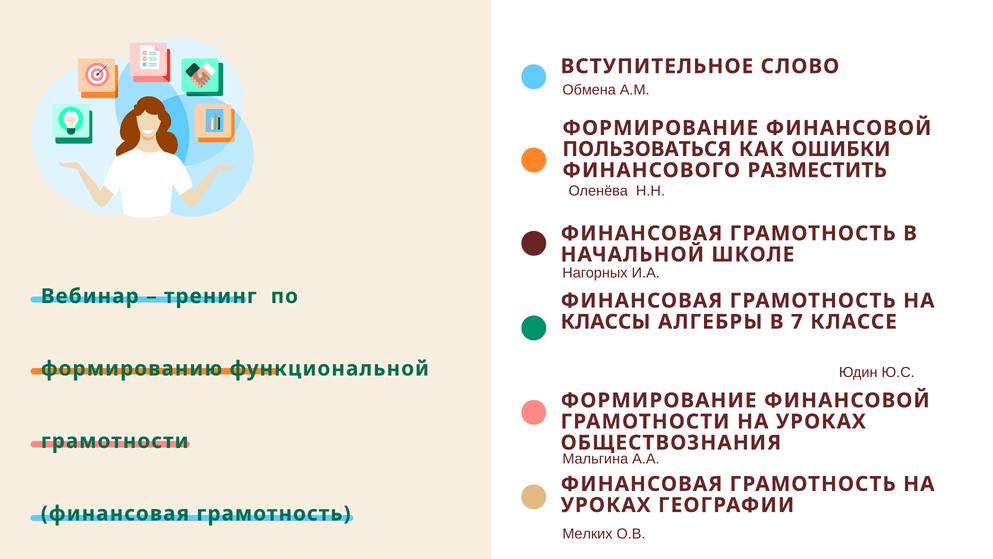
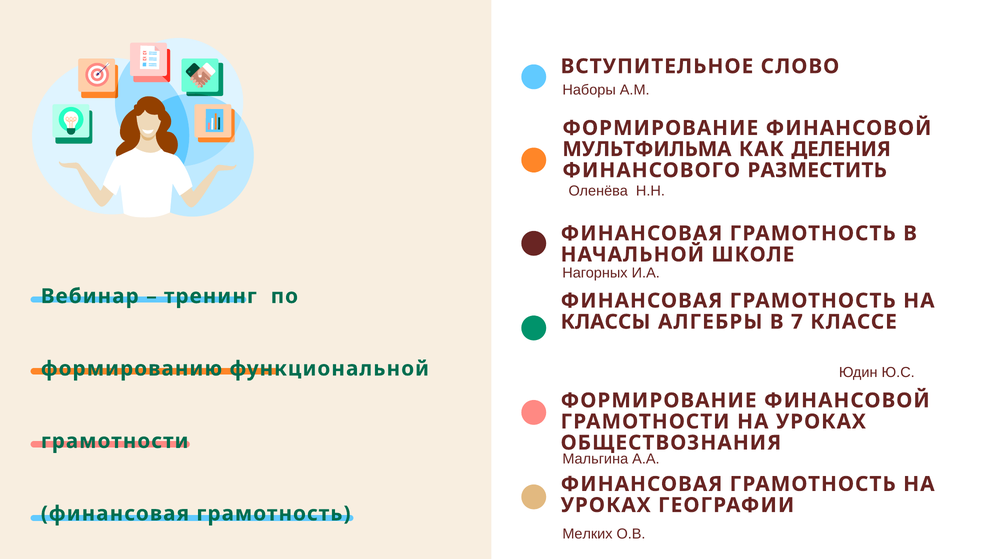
Обмена: Обмена -> Наборы (589, 90)
ПОЛЬЗОВАТЬСЯ: ПОЛЬЗОВАТЬСЯ -> МУЛЬТФИЛЬМА (647, 149)
ОШИБКИ: ОШИБКИ -> ДЕЛЕНИЯ (841, 149)
